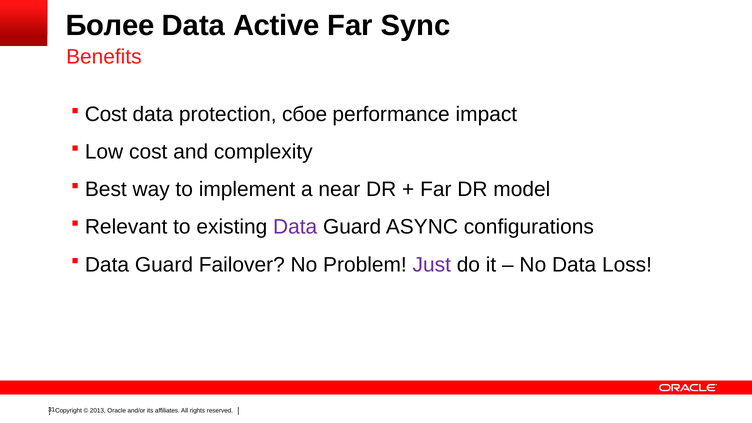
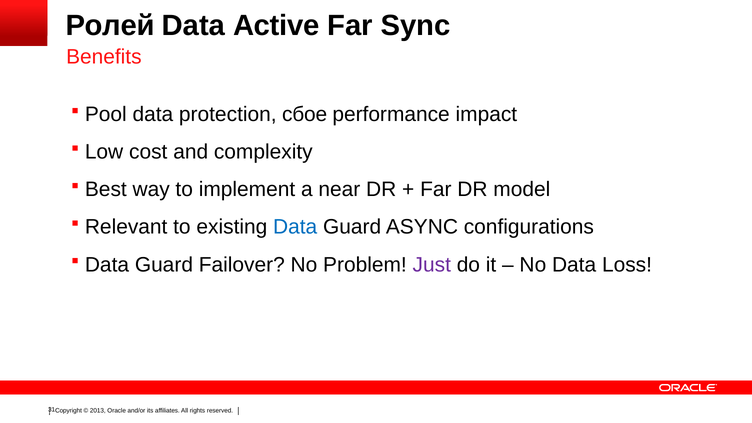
Более: Более -> Ролей (110, 25)
Cost: Cost -> Pool (106, 114)
Data colour: purple -> blue (295, 227)
